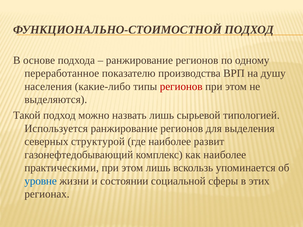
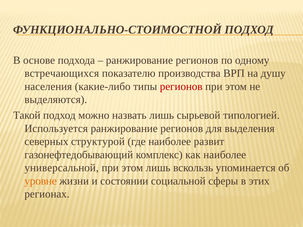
переработанное: переработанное -> встречающихся (62, 73)
практическими: практическими -> универсальной (62, 168)
уровне colour: blue -> orange (41, 181)
